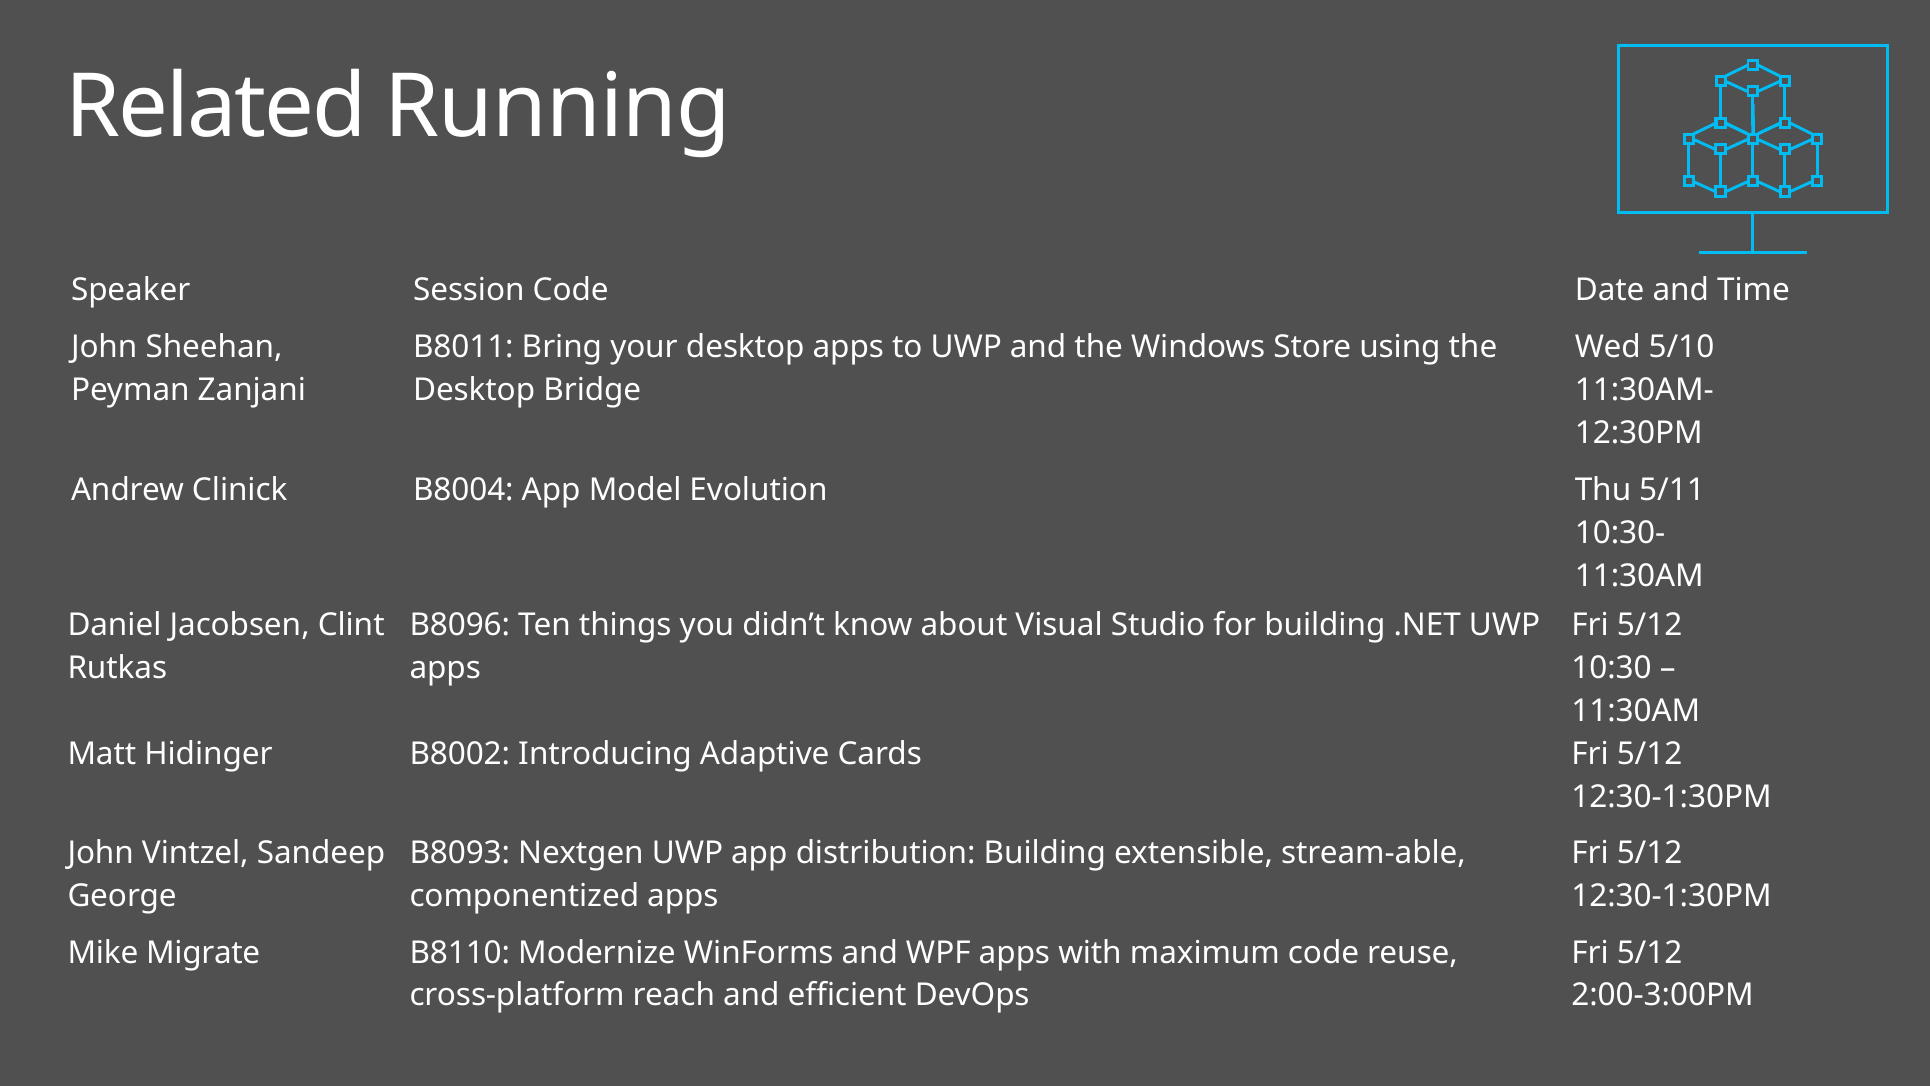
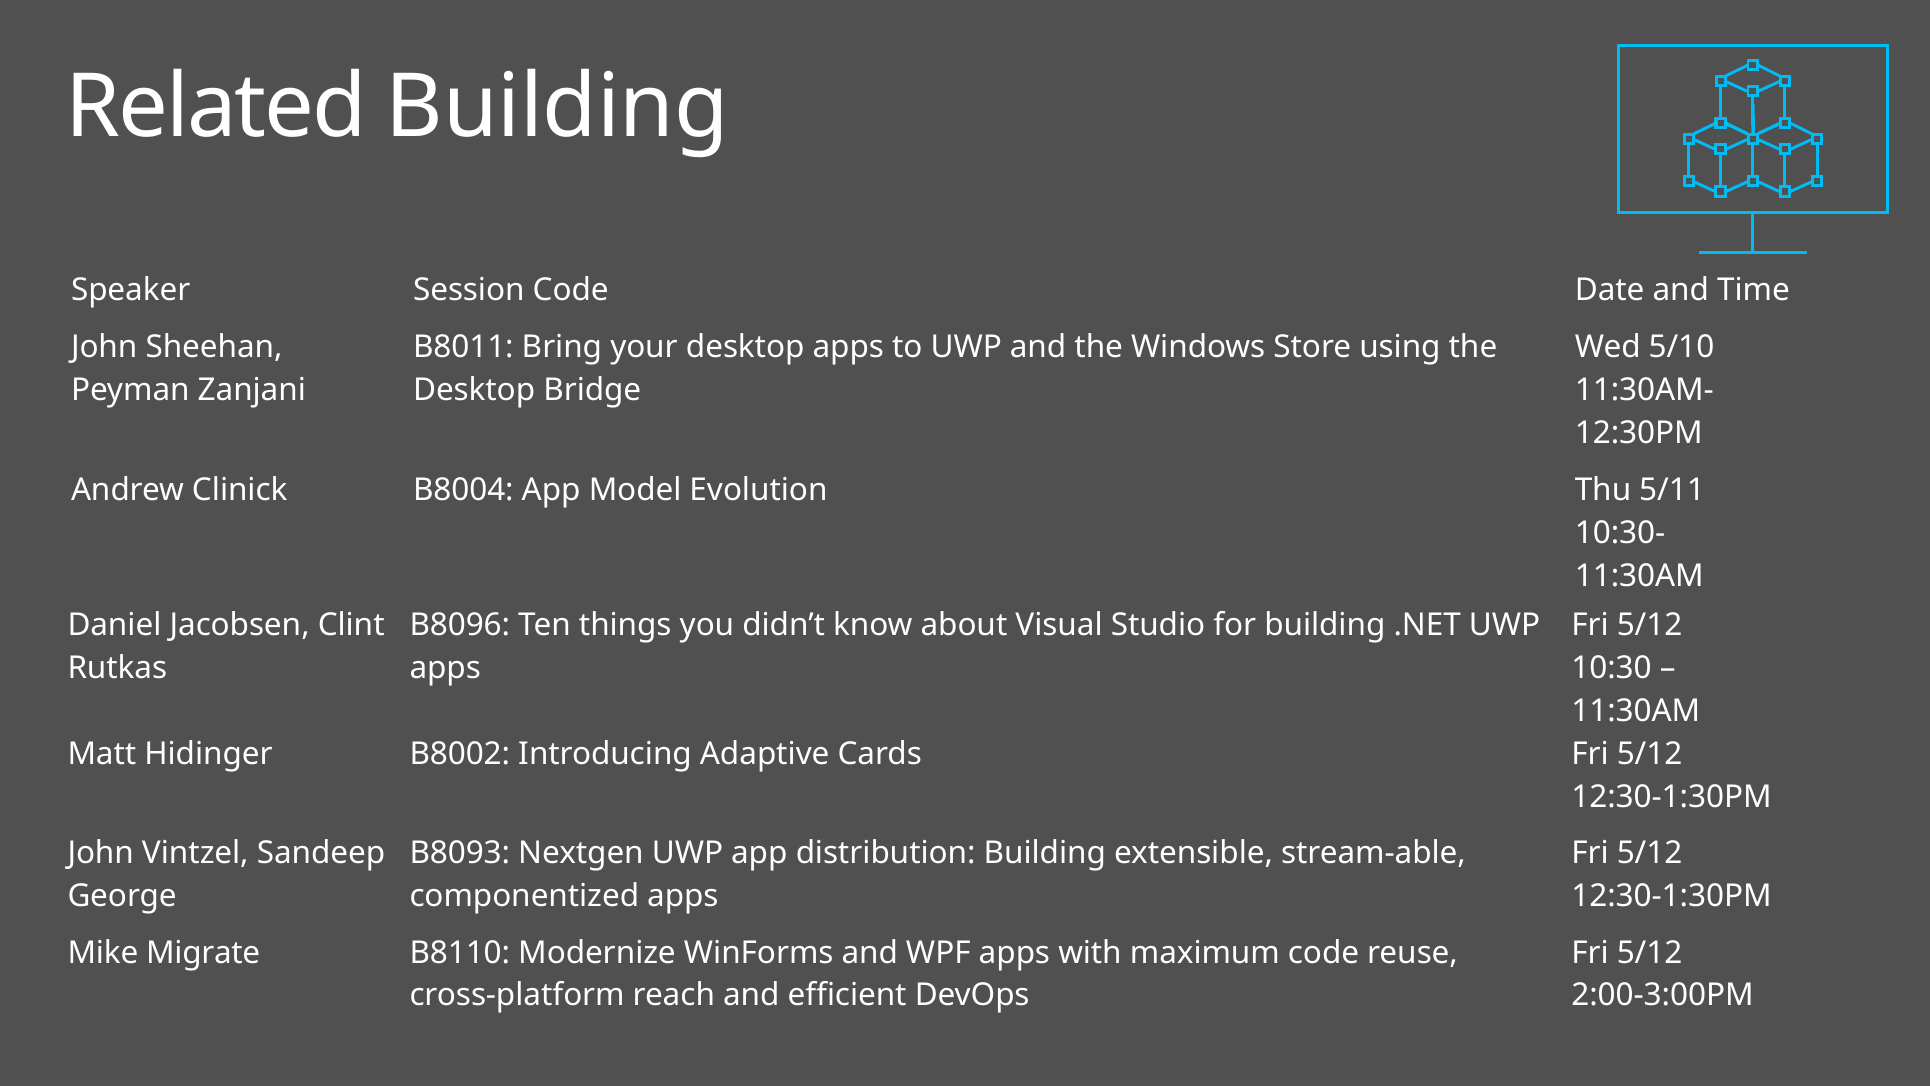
Related Running: Running -> Building (557, 107)
